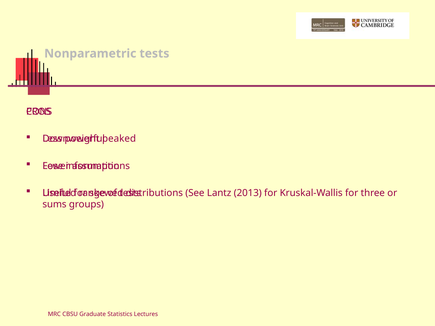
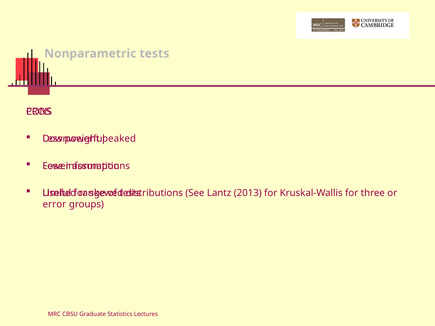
sums: sums -> error (54, 205)
